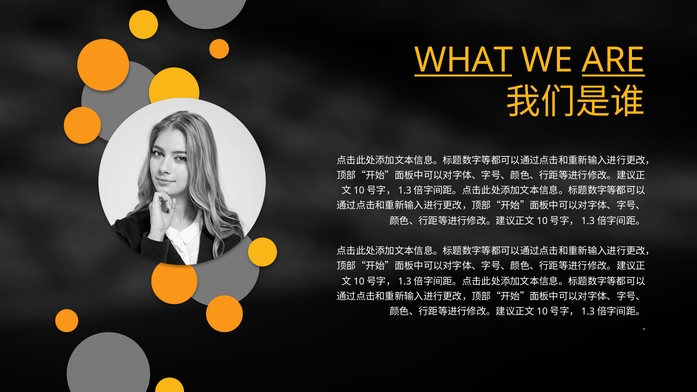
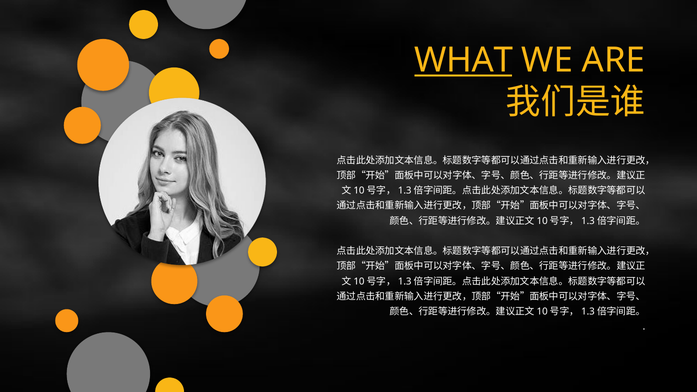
ARE underline: present -> none (614, 60)
